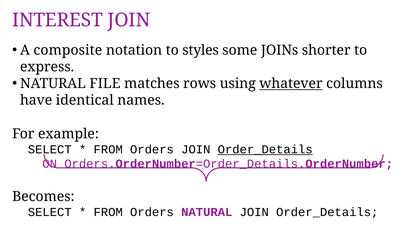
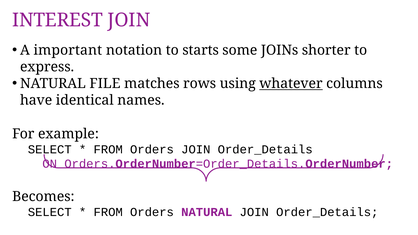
composite: composite -> important (68, 50)
styles: styles -> starts (201, 50)
Order_Details underline: present -> none (265, 149)
